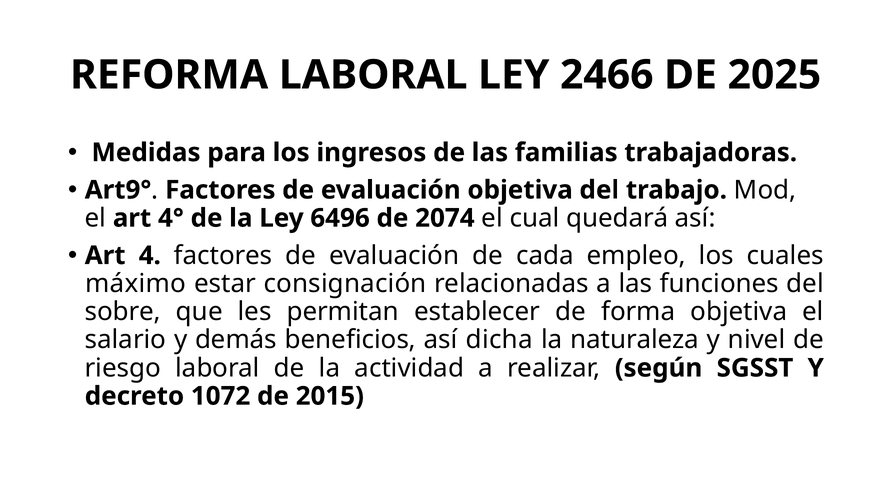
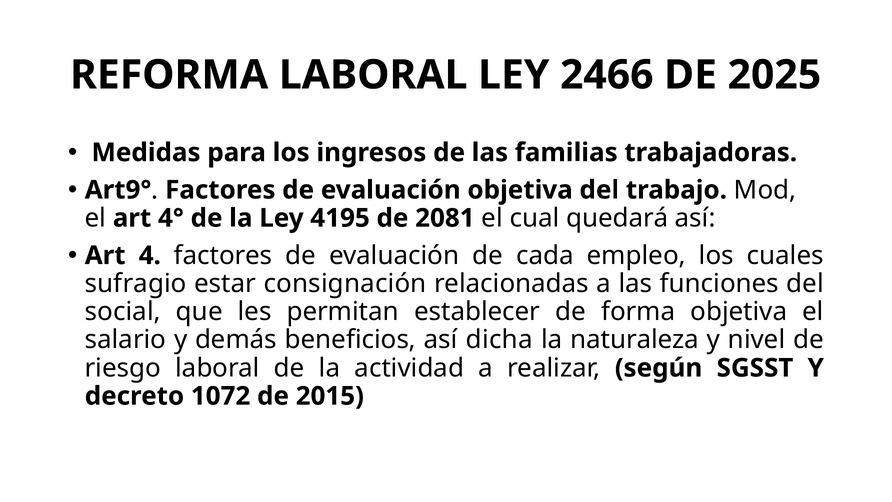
6496: 6496 -> 4195 (340, 218)
2074: 2074 -> 2081 (445, 218)
máximo: máximo -> sufragio (136, 284)
sobre: sobre -> social (123, 312)
